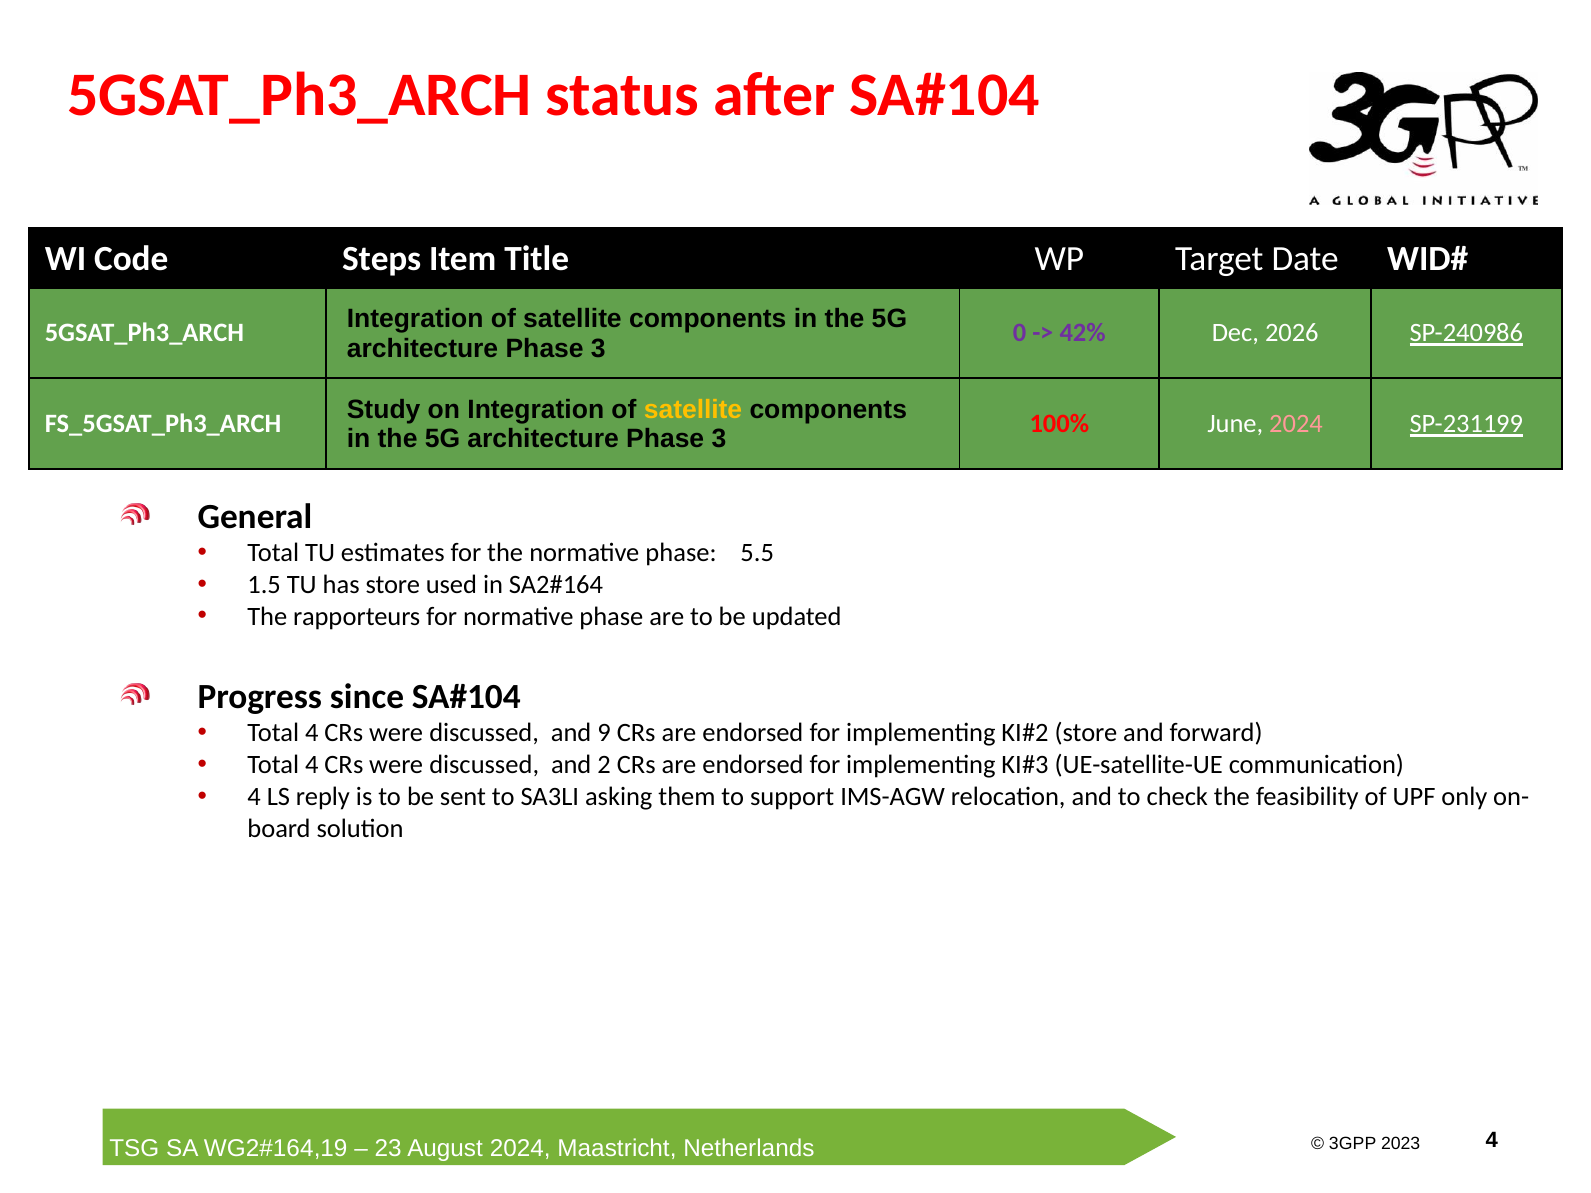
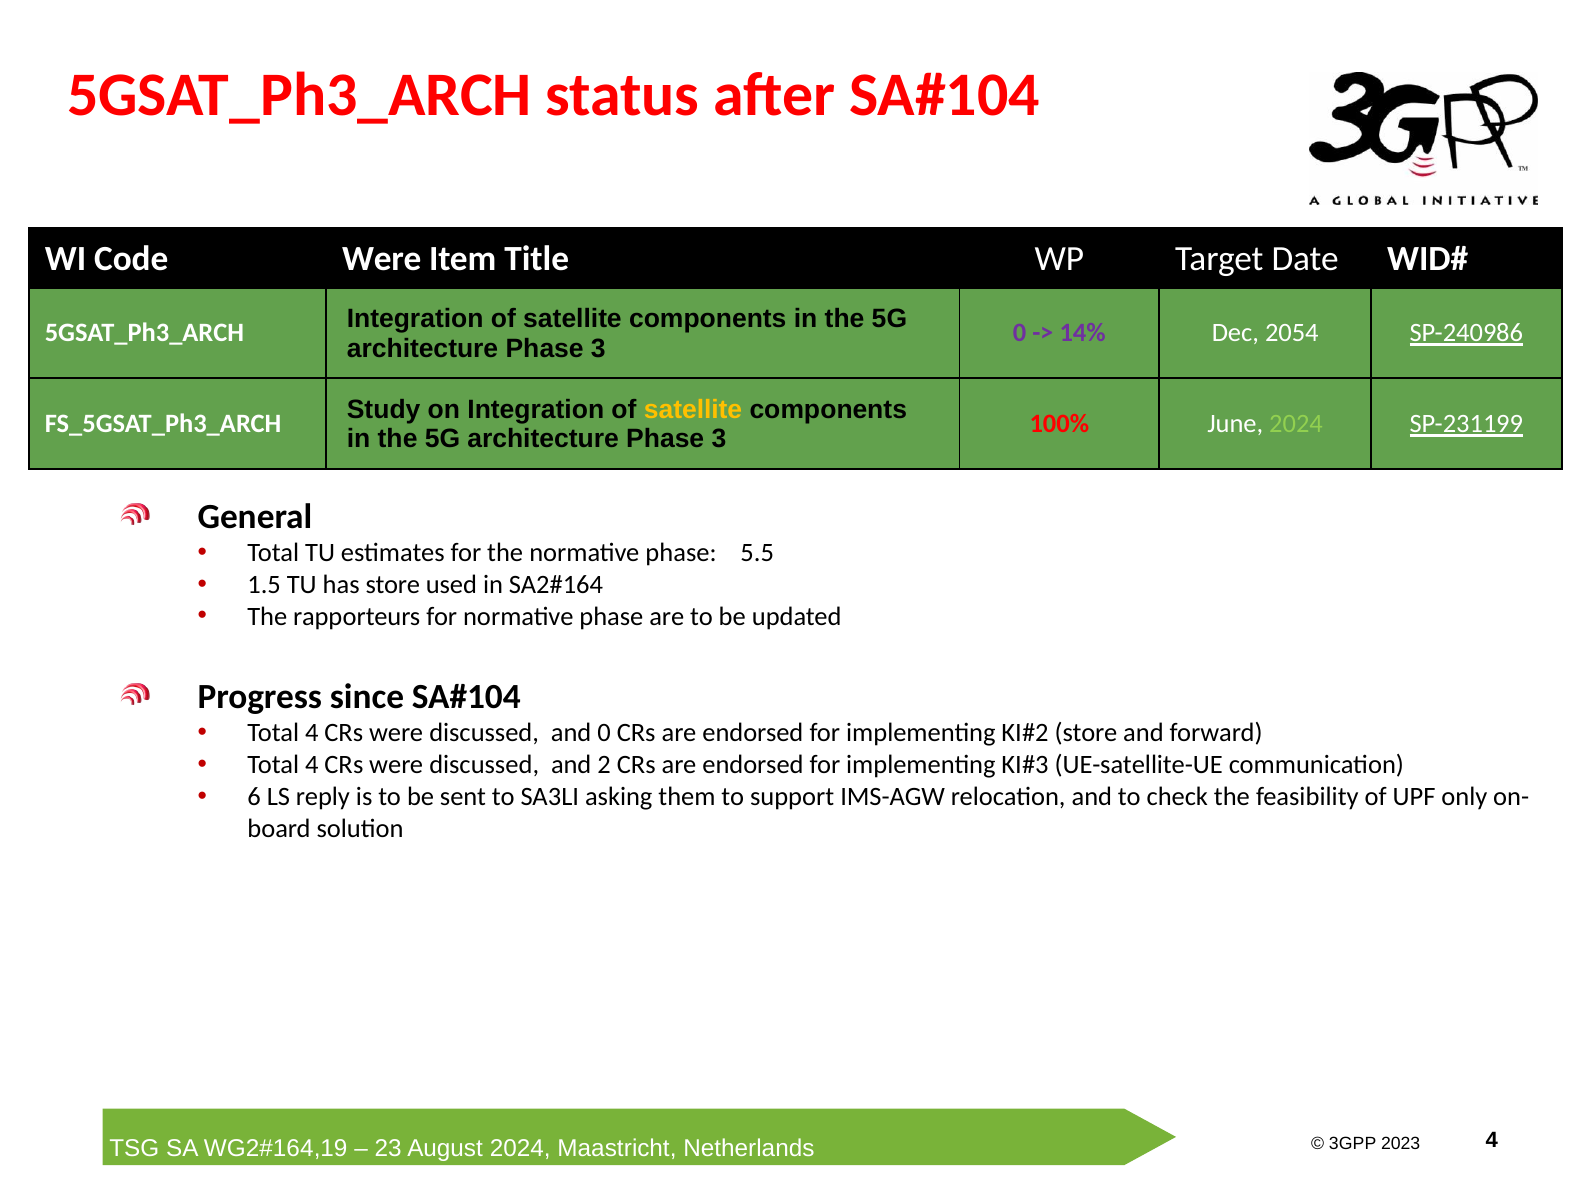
Code Steps: Steps -> Were (382, 258)
42%: 42% -> 14% (1083, 333)
2026: 2026 -> 2054 (1292, 333)
2024 colour: pink -> light green (1296, 424)
and 9: 9 -> 0 (604, 733)
4: 4 -> 6 (254, 797)
